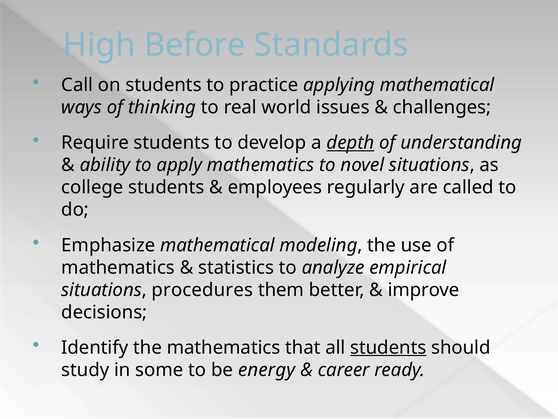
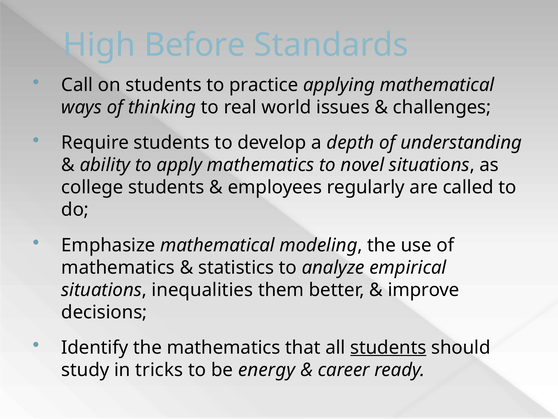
depth underline: present -> none (350, 143)
procedures: procedures -> inequalities (202, 290)
some: some -> tricks (159, 369)
